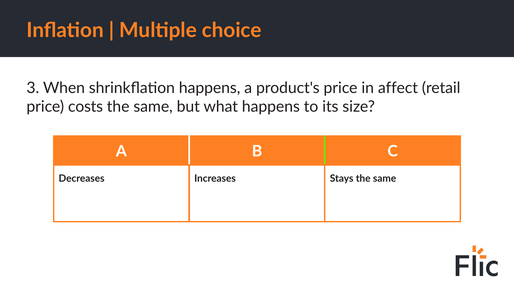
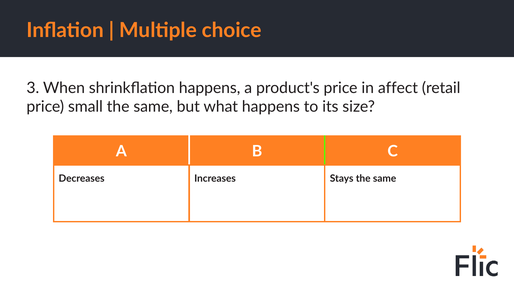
costs: costs -> small (85, 107)
